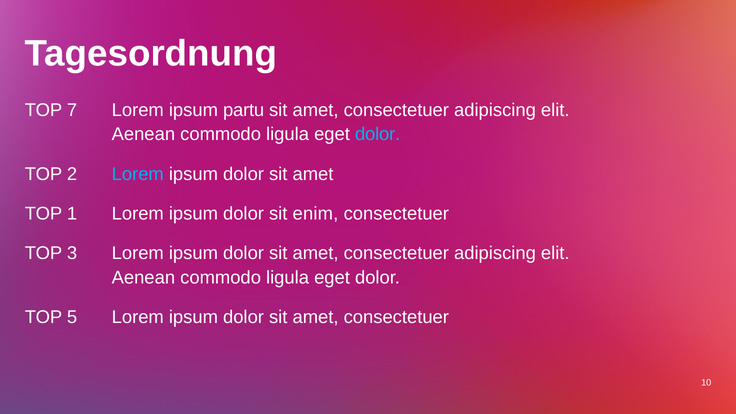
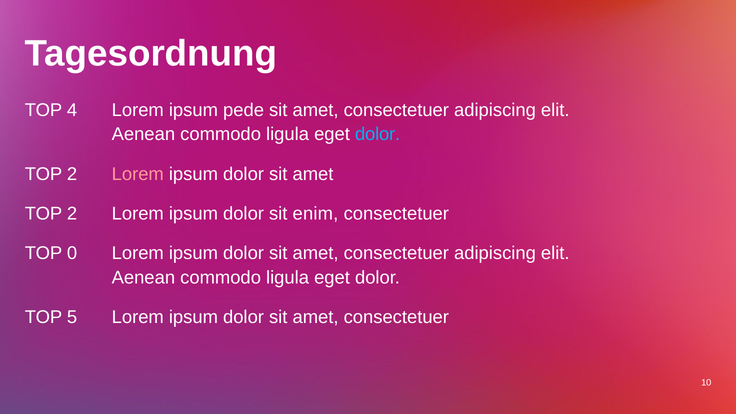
7: 7 -> 4 (72, 110)
partu: partu -> pede (244, 110)
Lorem colour: light blue -> pink (138, 174)
1: 1 -> 2 (72, 214)
3: 3 -> 0 (72, 253)
